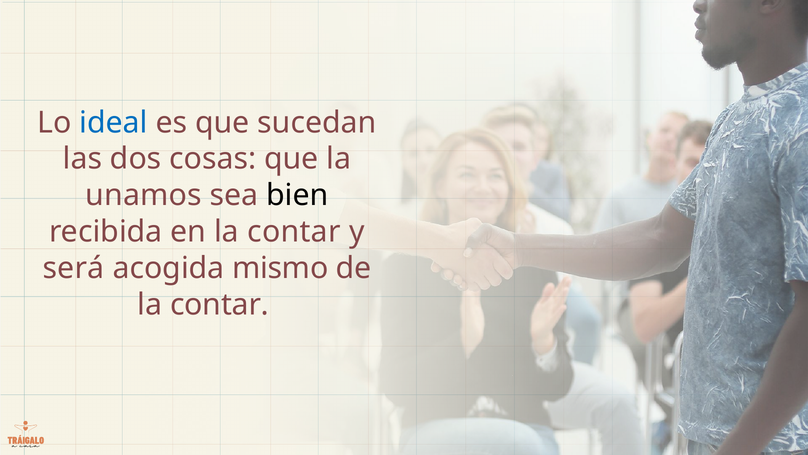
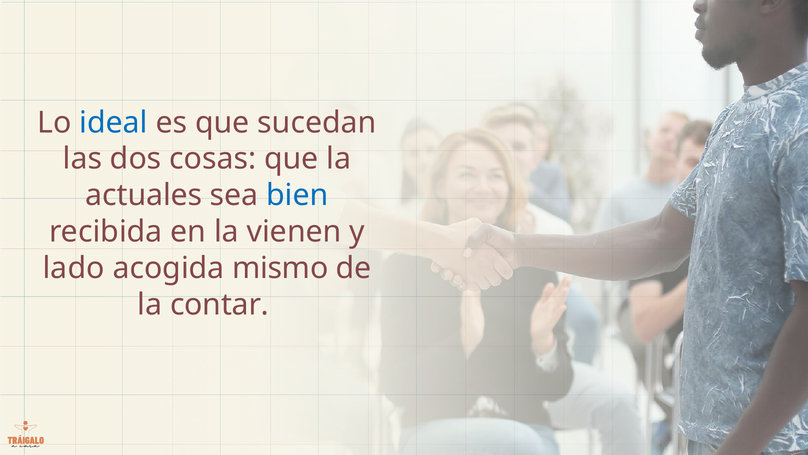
unamos: unamos -> actuales (144, 195)
bien colour: black -> blue (297, 195)
en la contar: contar -> vienen (294, 231)
será: será -> lado (74, 268)
